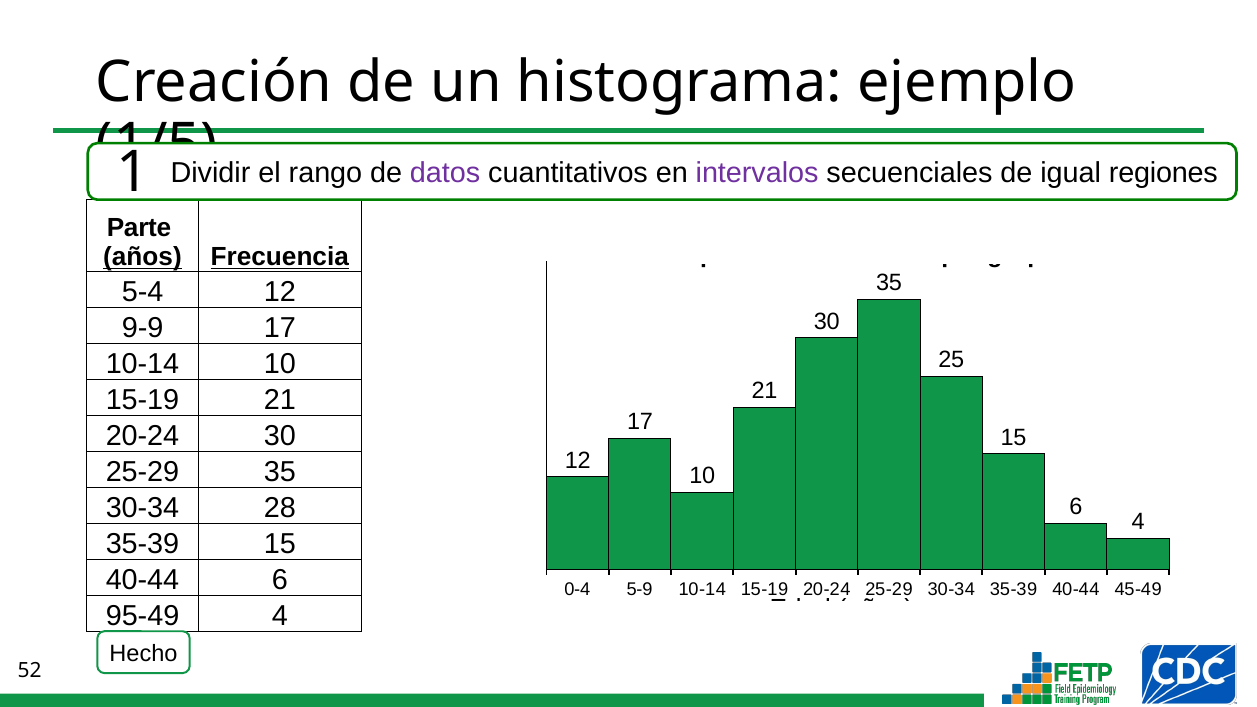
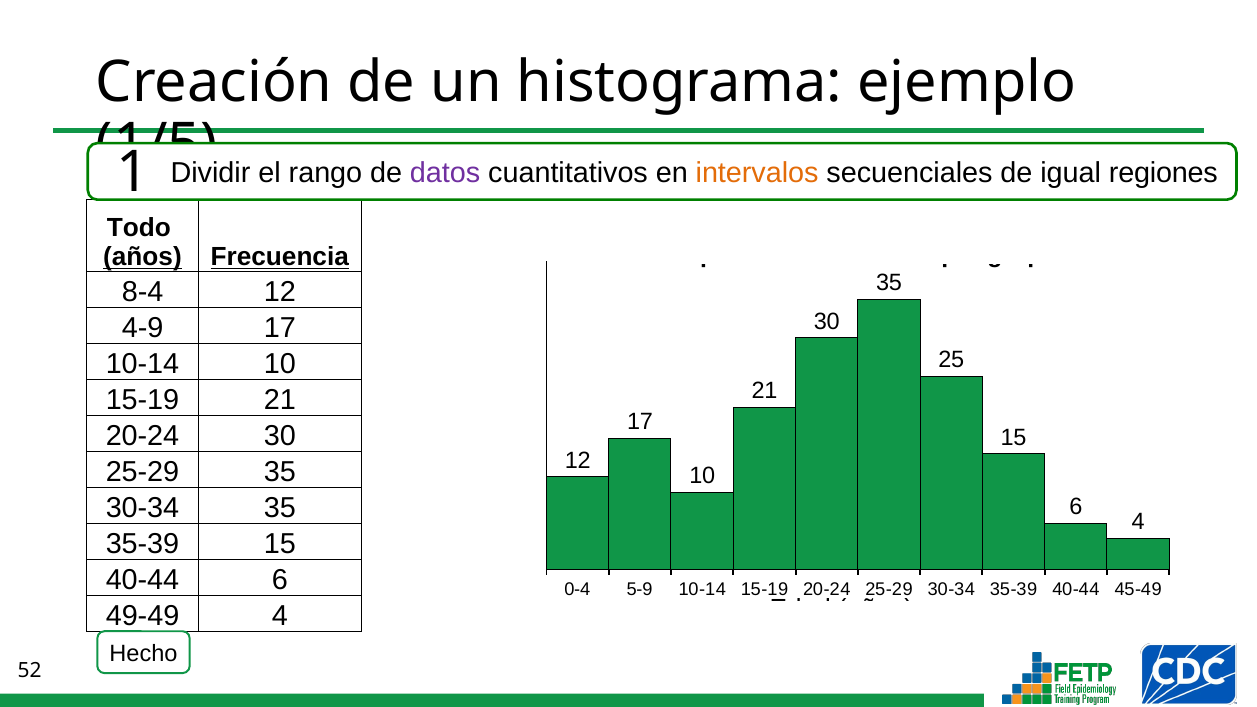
intervalos colour: purple -> orange (757, 173)
Parte: Parte -> Todo (139, 228)
5-4: 5-4 -> 8-4 (143, 292)
9-9: 9-9 -> 4-9 (143, 328)
30-34 28: 28 -> 35 (280, 508)
95-49: 95-49 -> 49-49 (143, 616)
